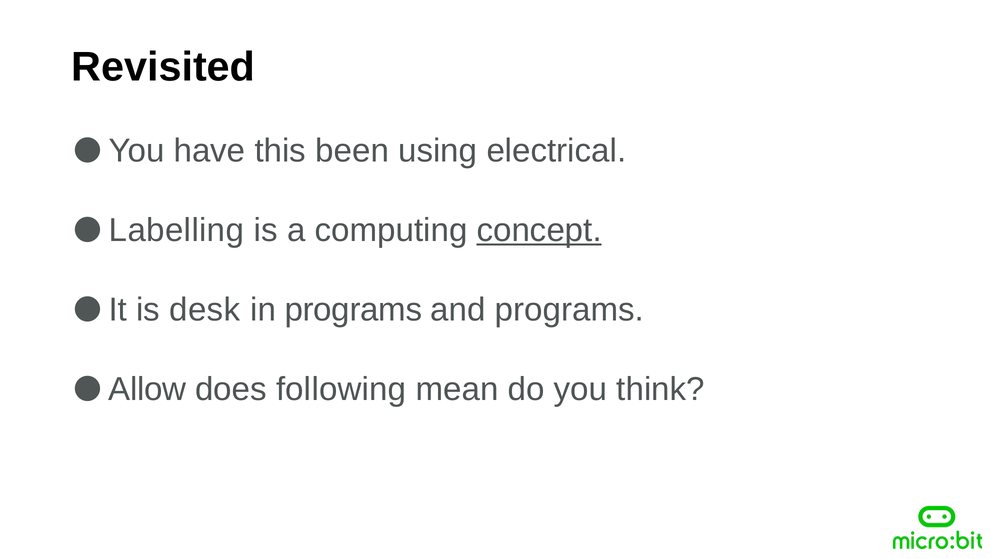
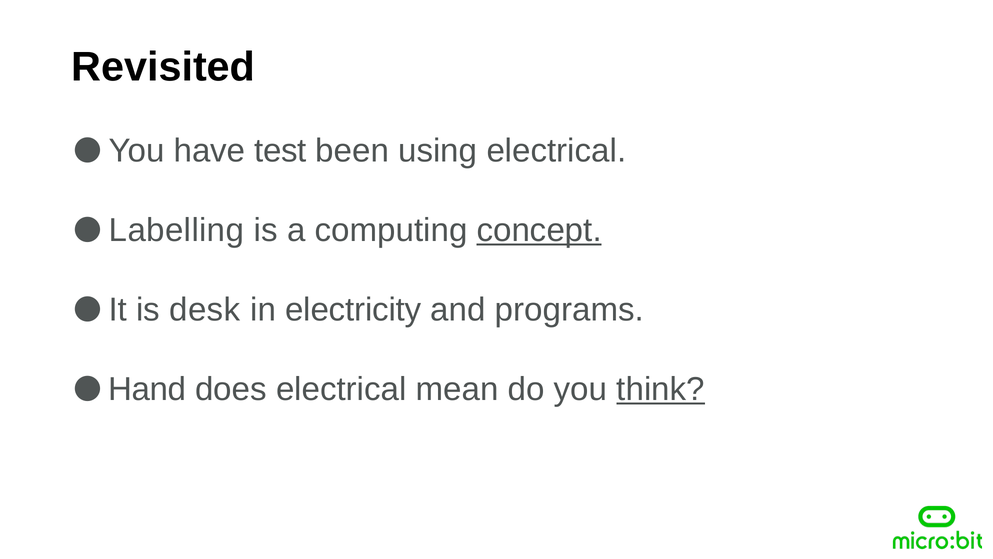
this: this -> test (280, 151)
in programs: programs -> electricity (353, 310)
Allow: Allow -> Hand (147, 389)
does following: following -> electrical (341, 389)
think underline: none -> present (661, 389)
